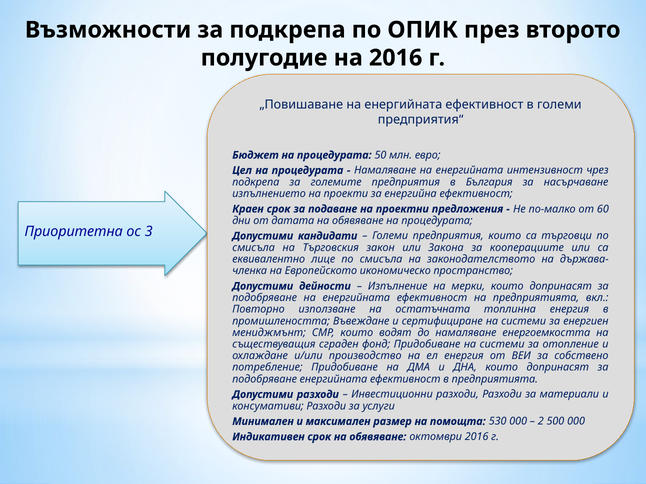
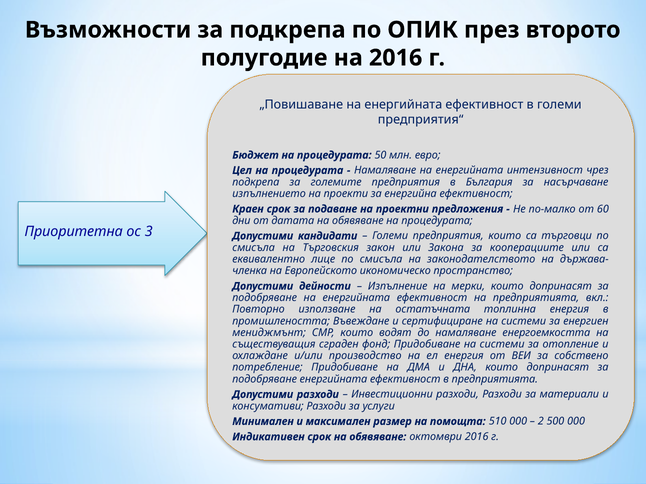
530: 530 -> 510 (498, 422)
